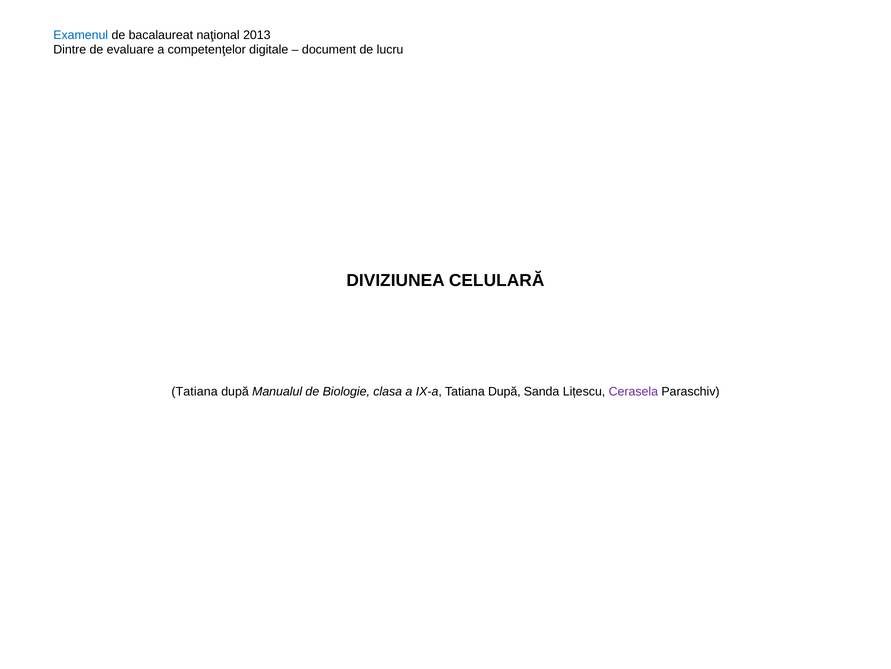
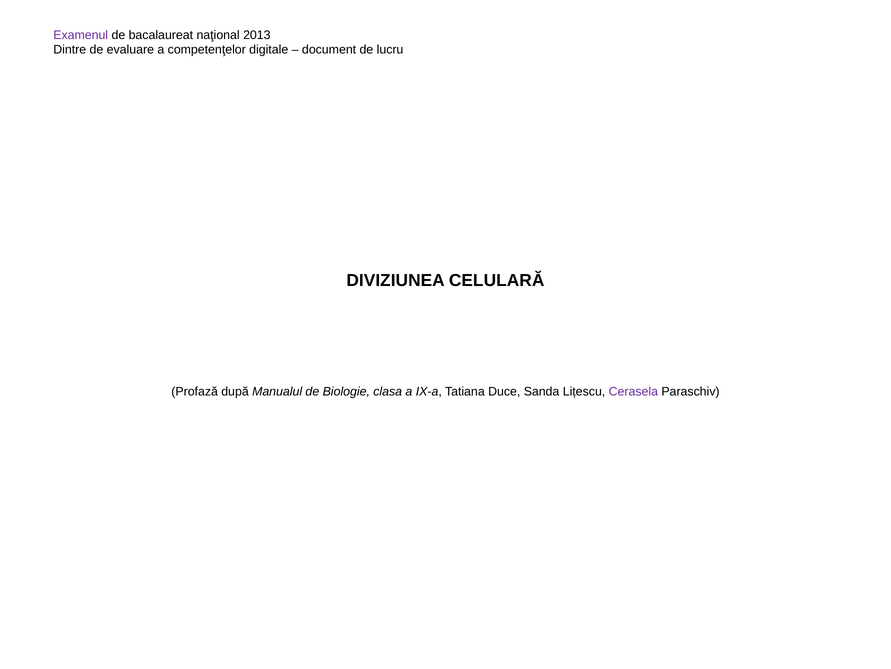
Examenul colour: blue -> purple (81, 35)
Tatiana: Tatiana -> Profază (195, 391)
IX-a Tatiana După: După -> Duce (504, 391)
